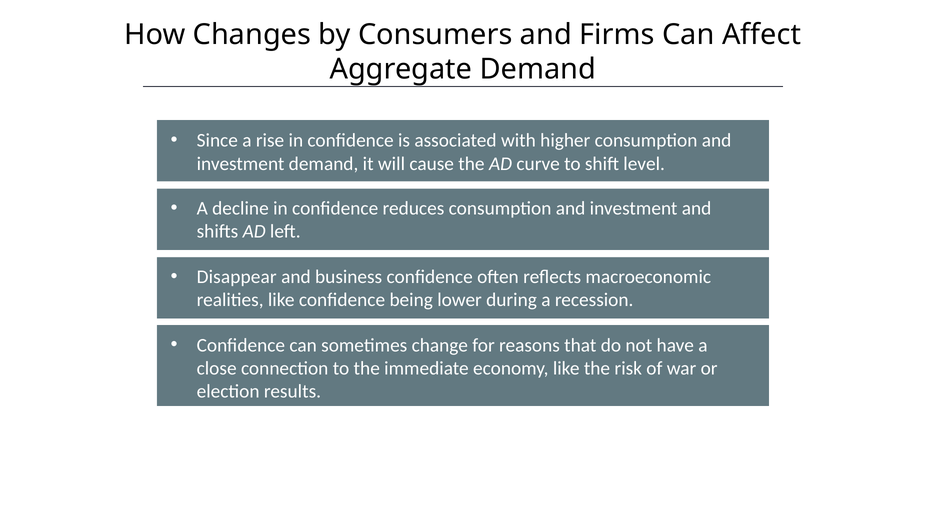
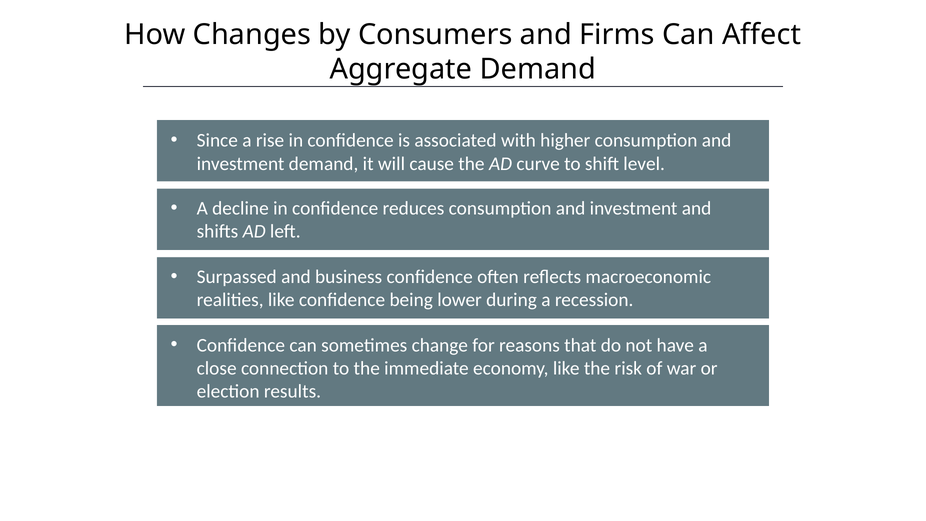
Disappear: Disappear -> Surpassed (237, 277)
